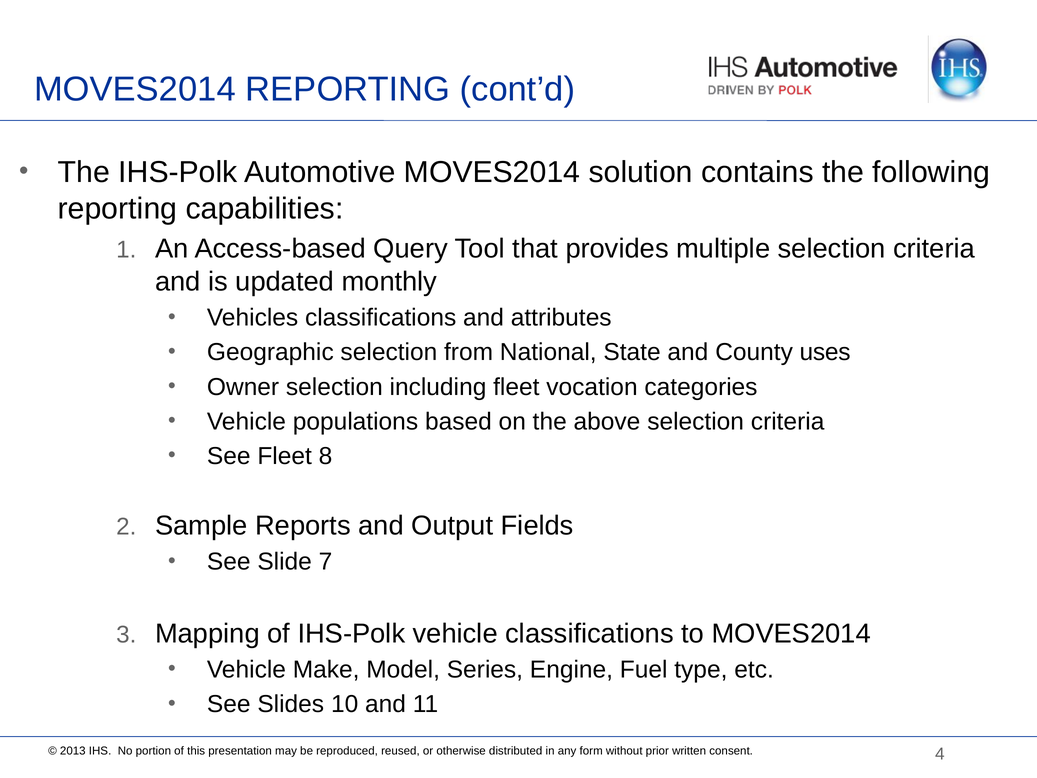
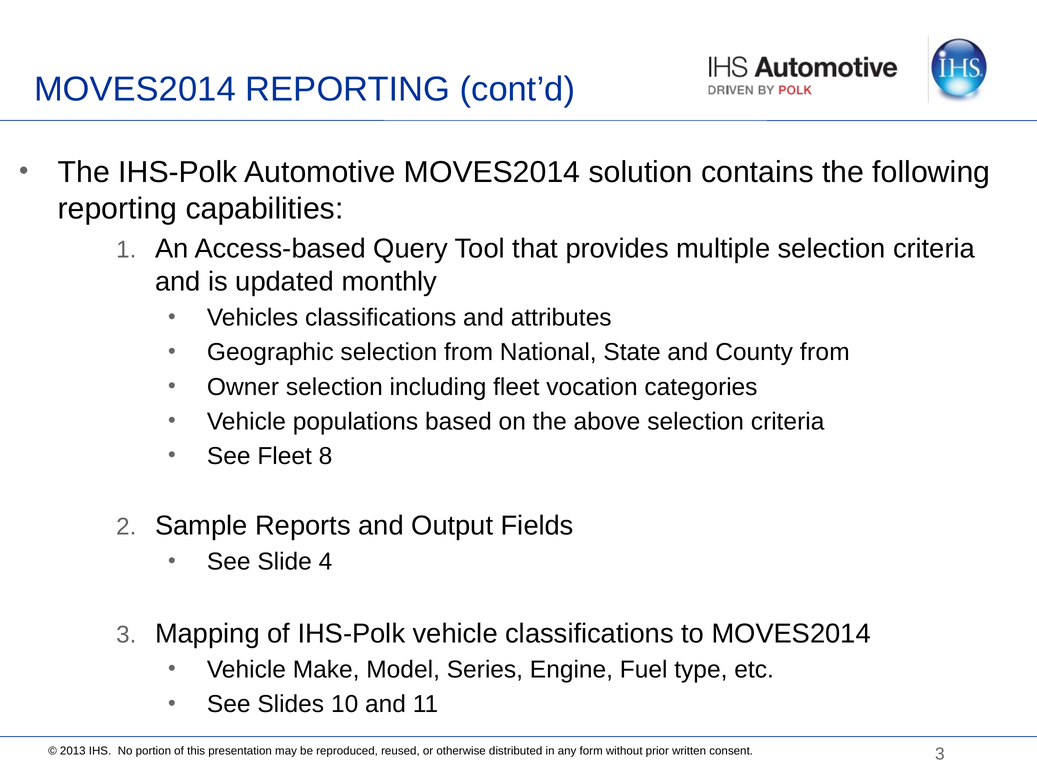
County uses: uses -> from (825, 352)
7: 7 -> 4 (326, 562)
4: 4 -> 3 (940, 754)
